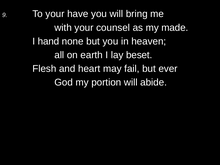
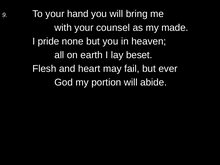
have: have -> hand (78, 14)
hand: hand -> pride (48, 41)
